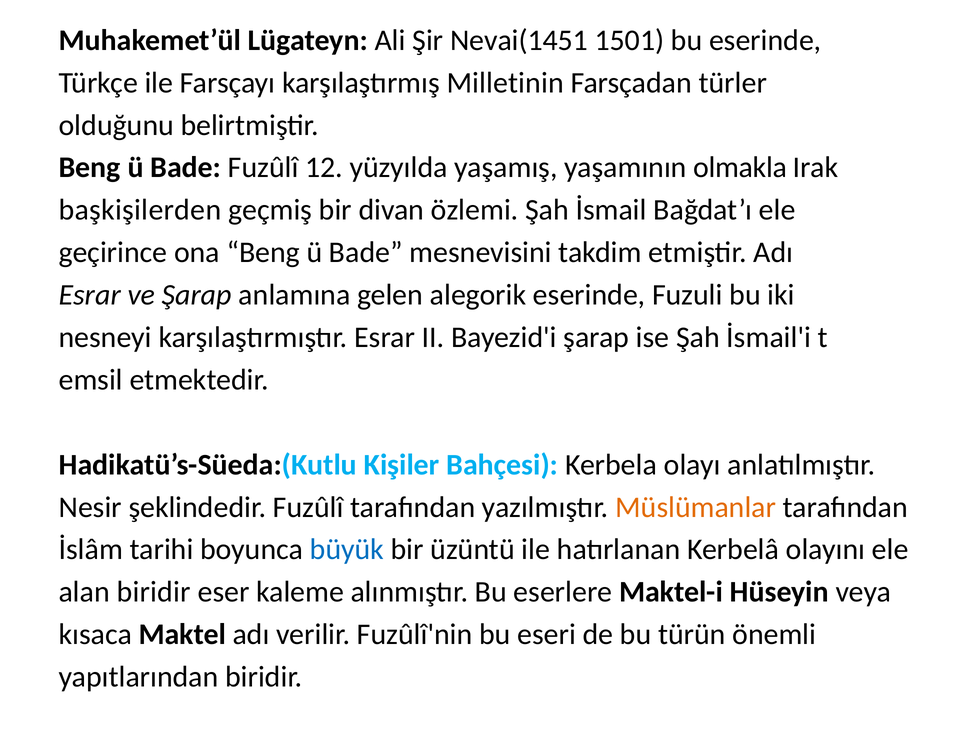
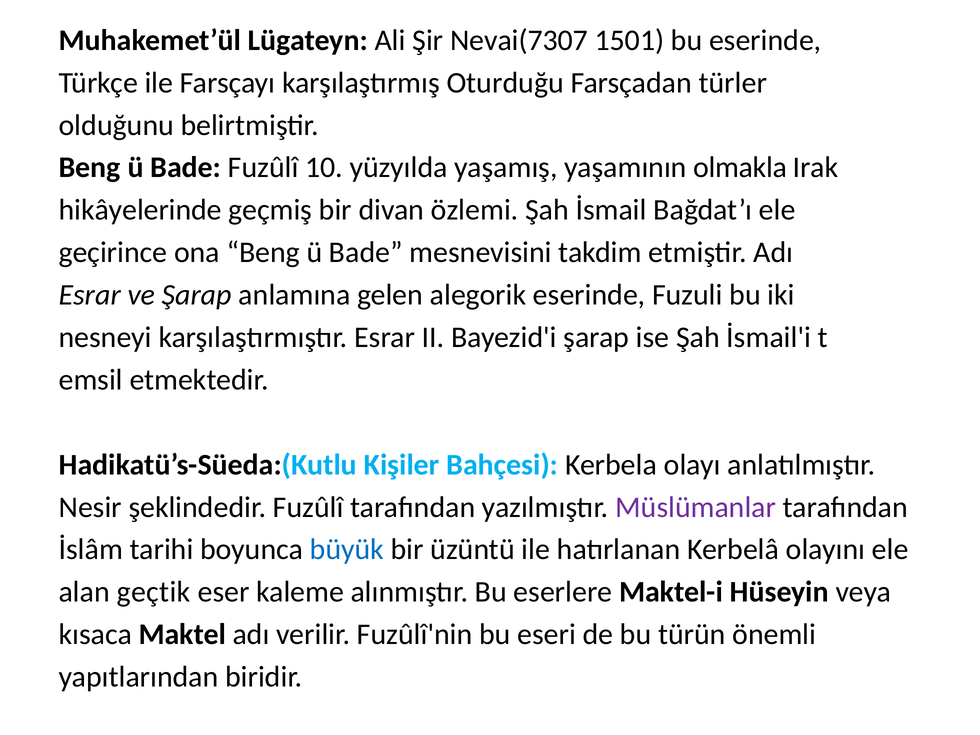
Nevai(1451: Nevai(1451 -> Nevai(7307 (519, 40)
Milletinin: Milletinin -> Oturduğu (505, 83)
12: 12 -> 10 (324, 168)
başkişilerden: başkişilerden -> hikâyelerinde (140, 210)
Müslümanlar colour: orange -> purple (696, 507)
alan biridir: biridir -> geçtik (154, 592)
